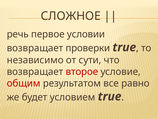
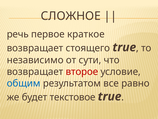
условии: условии -> краткое (86, 34)
проверки: проверки -> стоящего (88, 48)
общим colour: red -> blue (24, 83)
условием: условием -> текстовое (73, 97)
